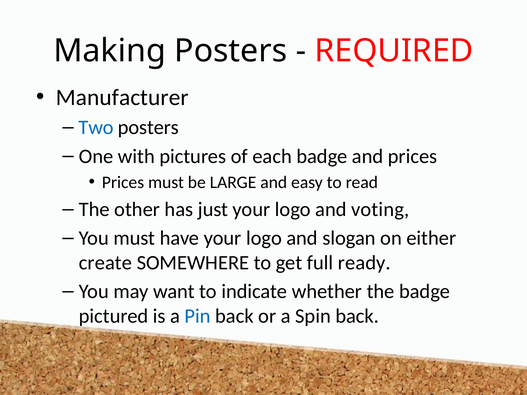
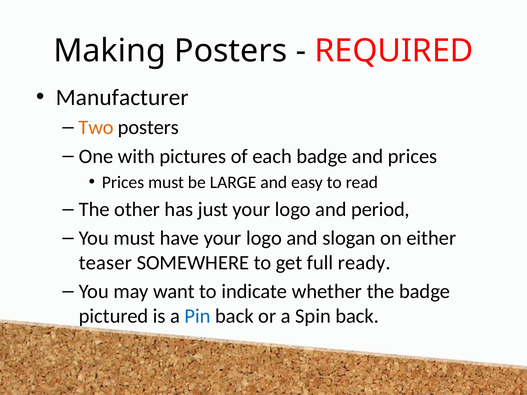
Two colour: blue -> orange (96, 128)
voting: voting -> period (380, 210)
create: create -> teaser (105, 263)
